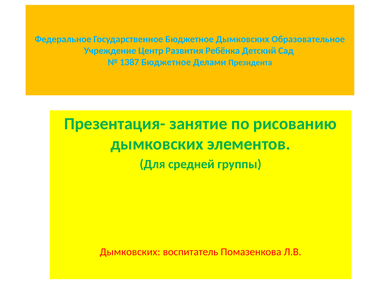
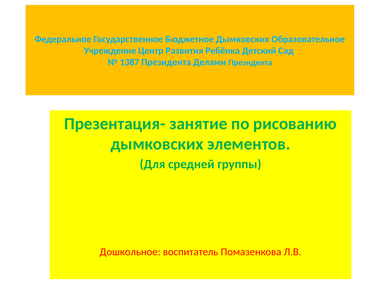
1387 Бюджетное: Бюджетное -> Президента (166, 62)
Дымковских: Дымковских -> Дошкольное (130, 252)
